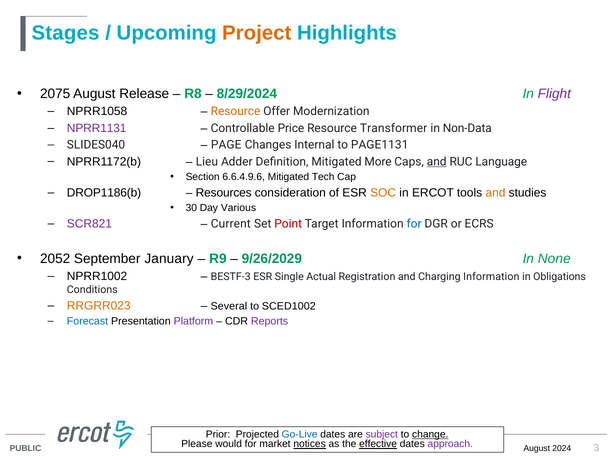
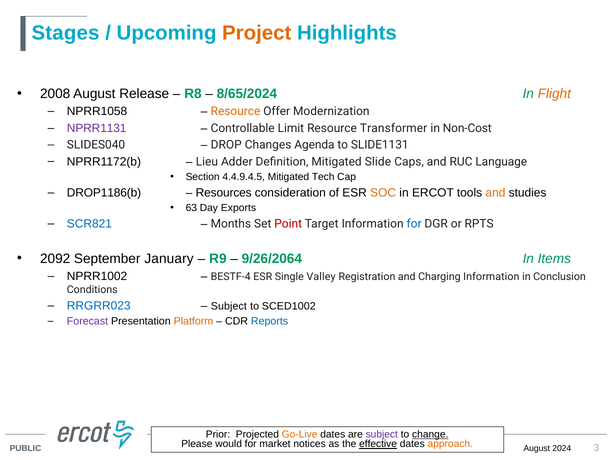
2075: 2075 -> 2008 (55, 94)
8/29/2024: 8/29/2024 -> 8/65/2024 (247, 94)
Flight colour: purple -> orange (554, 94)
Price: Price -> Limit (291, 128)
Non-Data: Non-Data -> Non-Cost (467, 128)
PAGE: PAGE -> DROP (226, 145)
Internal: Internal -> Agenda (314, 145)
PAGE1131: PAGE1131 -> SLIDE1131 (380, 145)
More: More -> Slide (378, 162)
and underline: present -> none (437, 162)
6.6.4.9.6: 6.6.4.9.6 -> 4.4.9.4.5 (244, 177)
30: 30 -> 63 (191, 208)
Various: Various -> Exports (239, 208)
SCR821 colour: purple -> blue (89, 224)
Current: Current -> Months (231, 224)
ECRS: ECRS -> RPTS (479, 224)
2052: 2052 -> 2092 (55, 258)
9/26/2029: 9/26/2029 -> 9/26/2064 (272, 258)
None: None -> Items (554, 258)
BESTF-3: BESTF-3 -> BESTF-4 (231, 276)
Actual: Actual -> Valley (321, 276)
Obligations: Obligations -> Conclusion (560, 276)
RRGRR023 colour: orange -> blue (99, 306)
Several: Several -> Subject (229, 306)
Forecast colour: blue -> purple (88, 321)
Platform colour: purple -> orange (193, 321)
Reports colour: purple -> blue (270, 321)
Go-Live colour: blue -> orange (300, 434)
notices underline: present -> none (310, 444)
approach colour: purple -> orange (450, 444)
